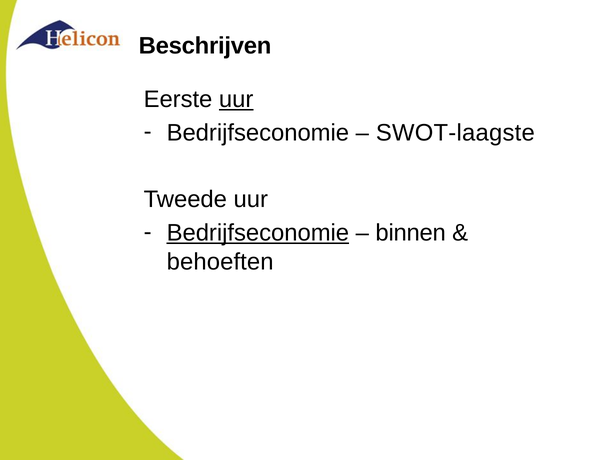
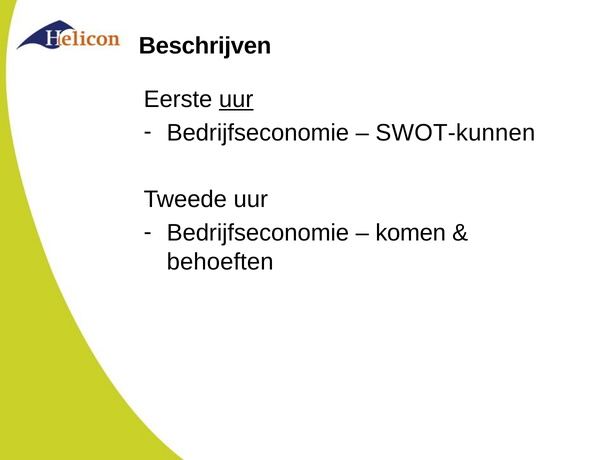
SWOT-laagste: SWOT-laagste -> SWOT-kunnen (455, 133)
Bedrijfseconomie underline: present -> none (258, 233)
binnen: binnen -> komen (411, 233)
